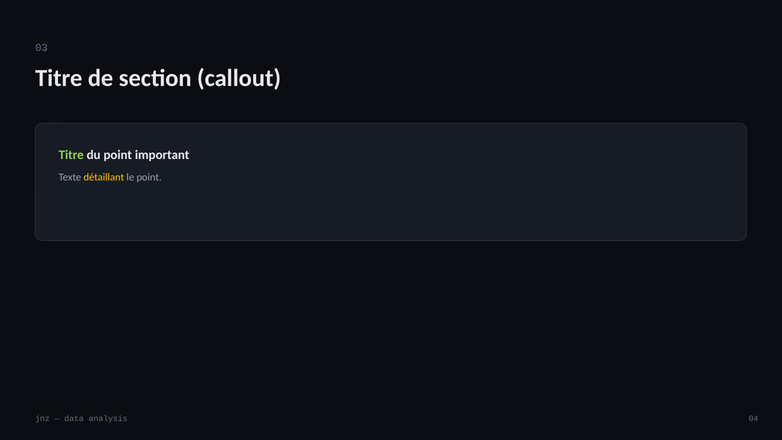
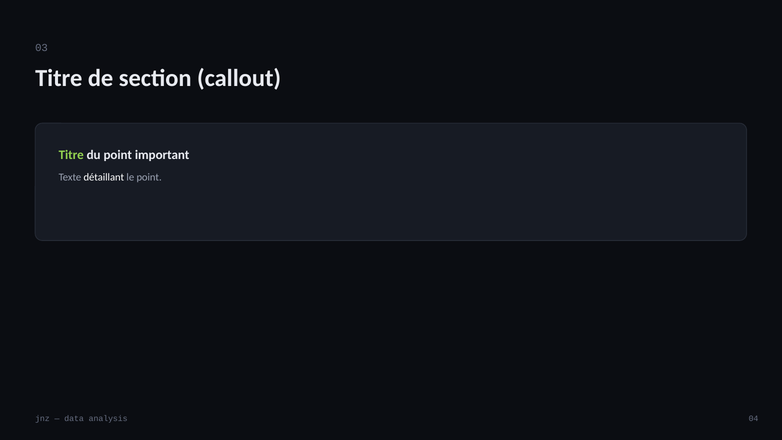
détaillant colour: yellow -> white (104, 177)
